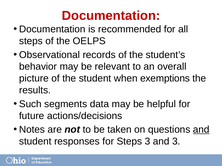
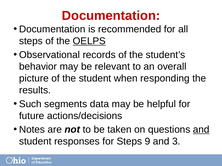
OELPS underline: none -> present (89, 41)
exemptions: exemptions -> responding (165, 79)
Steps 3: 3 -> 9 (147, 142)
